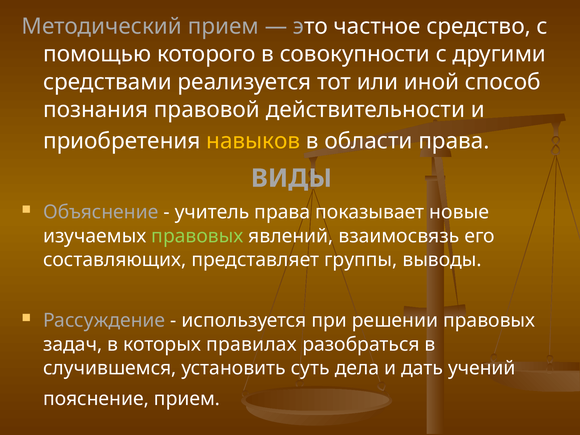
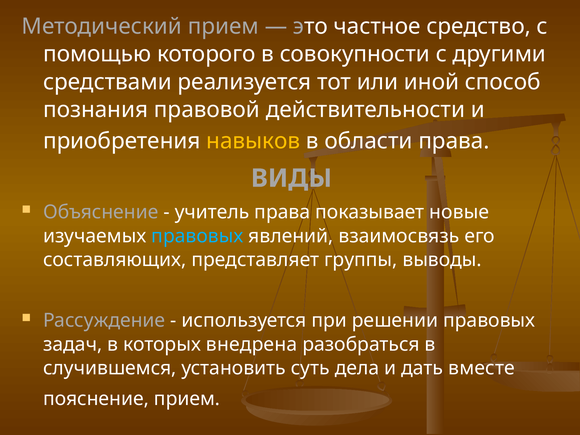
правовых colour: light green -> light blue (197, 236)
правилах: правилах -> внедрена (252, 344)
учений: учений -> вместе (482, 368)
